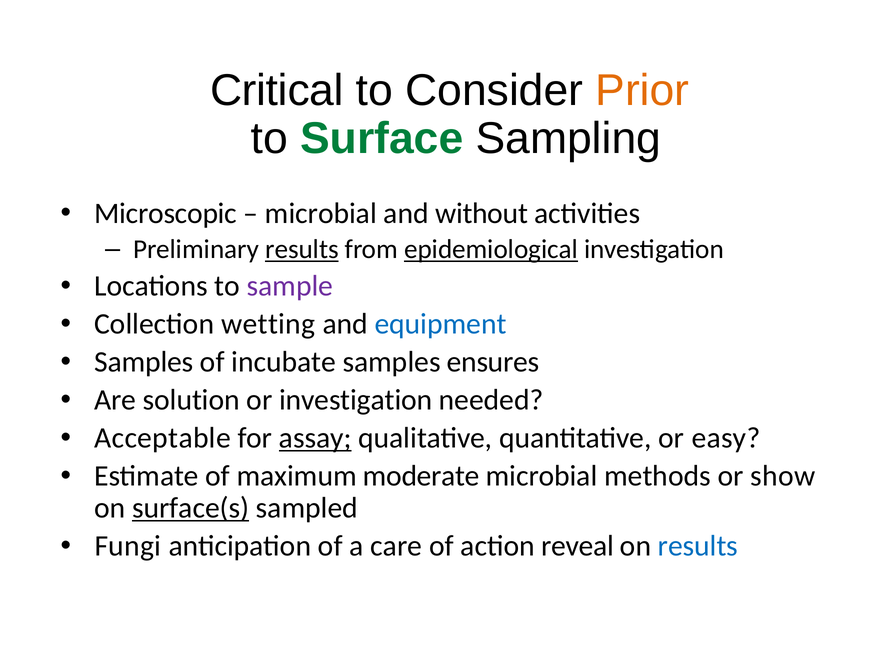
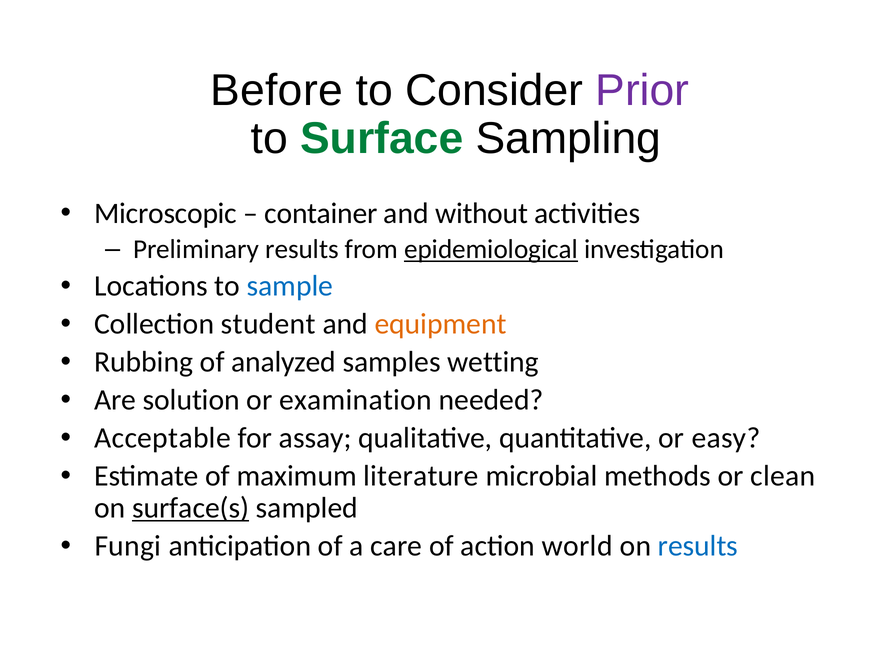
Critical: Critical -> Before (277, 91)
Prior colour: orange -> purple (642, 91)
microbial: microbial -> container (321, 213)
results underline: present -> none (302, 249)
sample colour: purple -> blue (290, 286)
wetting: wetting -> student (268, 324)
equipment colour: blue -> orange (441, 324)
Samples: Samples -> Rubbing (144, 362)
incubate: incubate -> analyzed (284, 362)
ensures: ensures -> wetting (493, 362)
or investigation: investigation -> examination (355, 400)
assay underline: present -> none (315, 438)
moderate: moderate -> literature (421, 476)
show: show -> clean (783, 476)
reveal: reveal -> world (577, 546)
